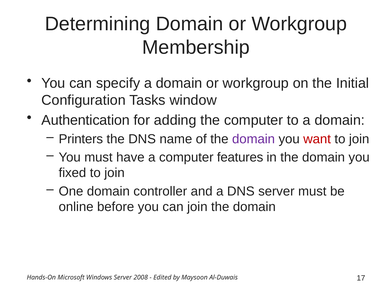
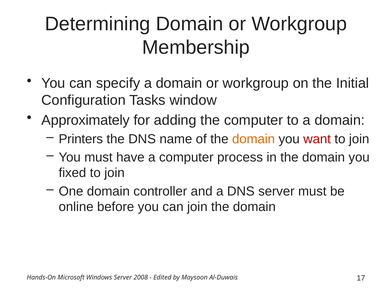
Authentication: Authentication -> Approximately (86, 120)
domain colour: purple -> orange (254, 139)
features: features -> process (240, 157)
